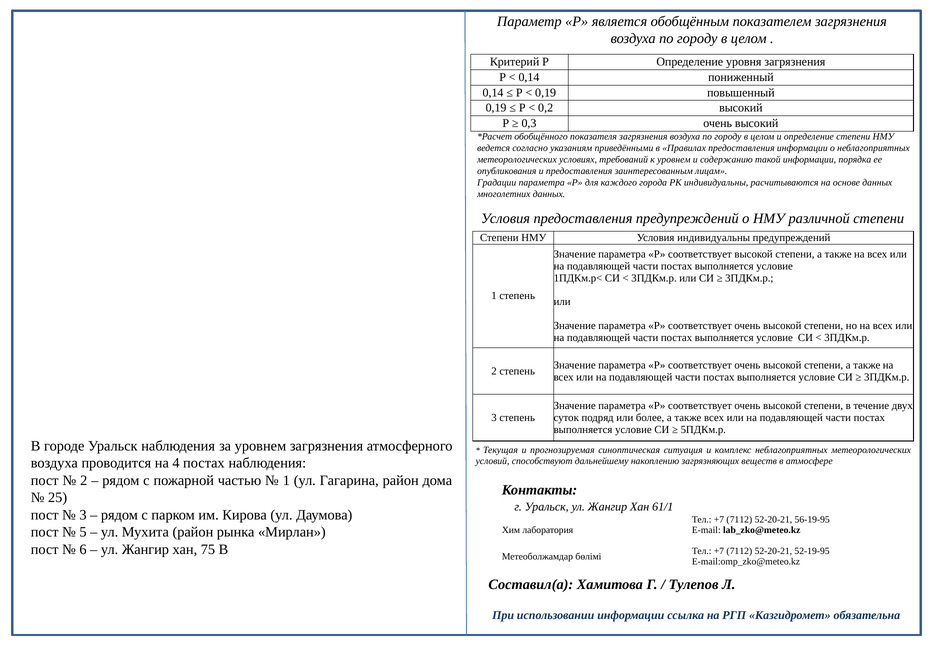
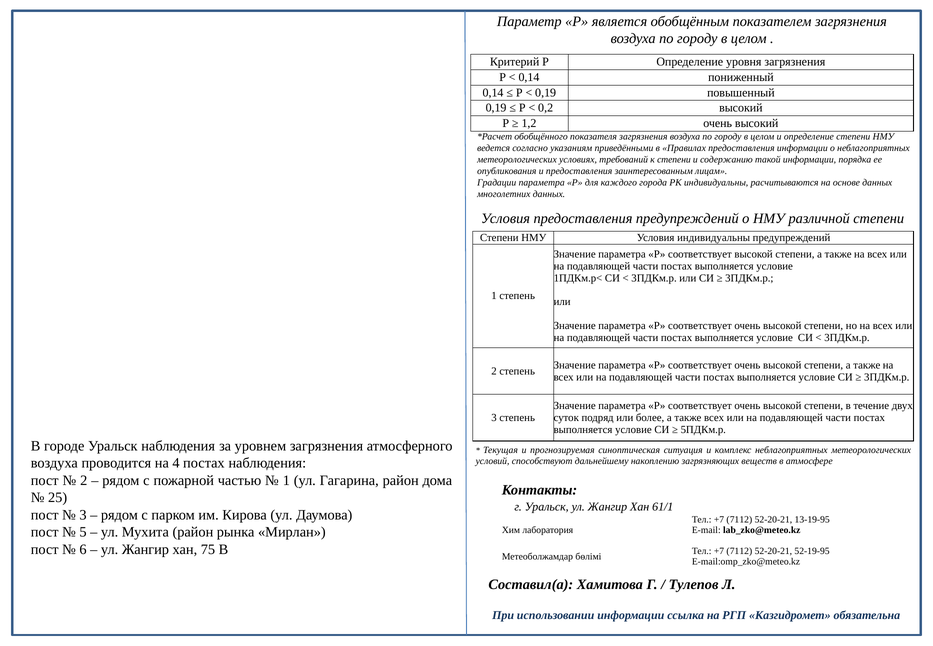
0,3: 0,3 -> 1,2 (529, 123)
к уровнем: уровнем -> степени (674, 160)
56-19-95: 56-19-95 -> 13-19-95 (812, 520)
